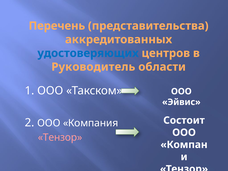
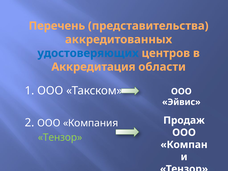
Руководитель: Руководитель -> Аккредитация (93, 67)
Состоит: Состоит -> Продаж (184, 120)
Тензор colour: pink -> light green (60, 137)
